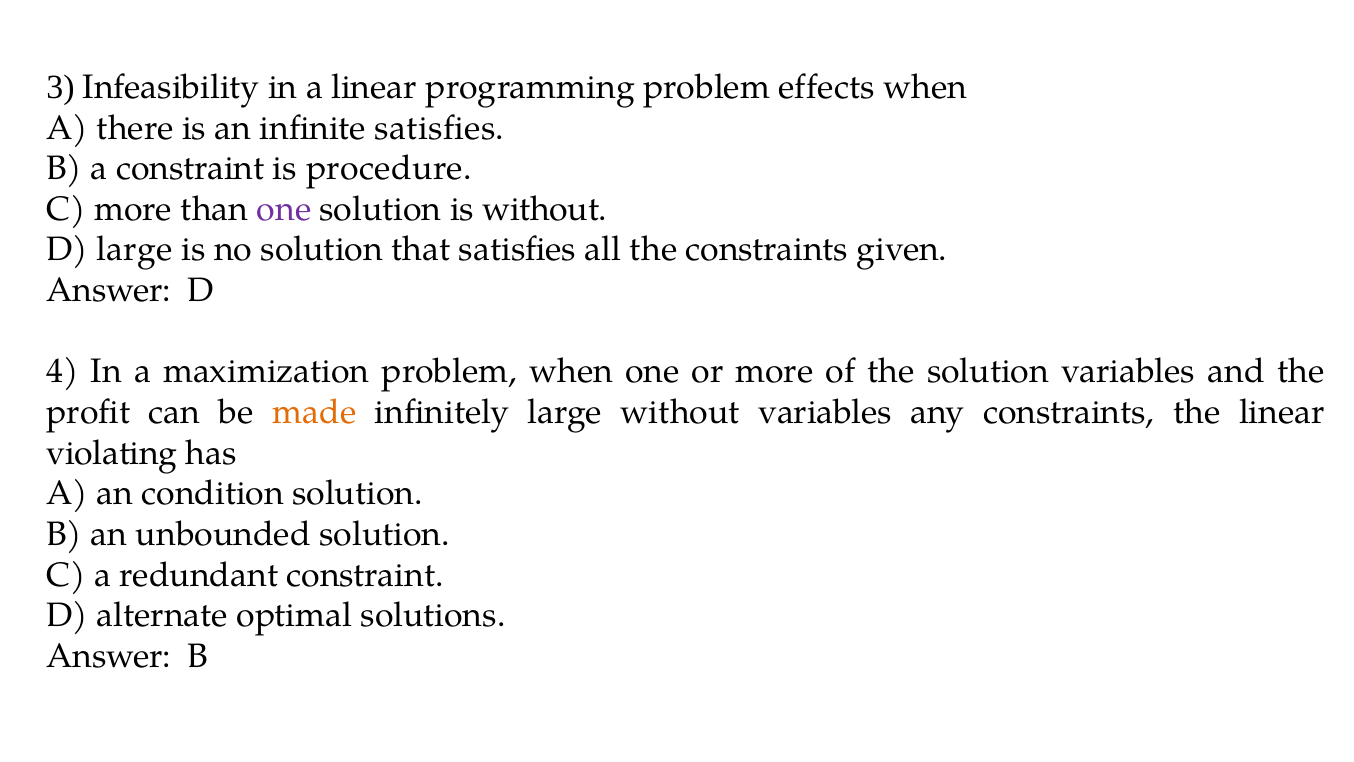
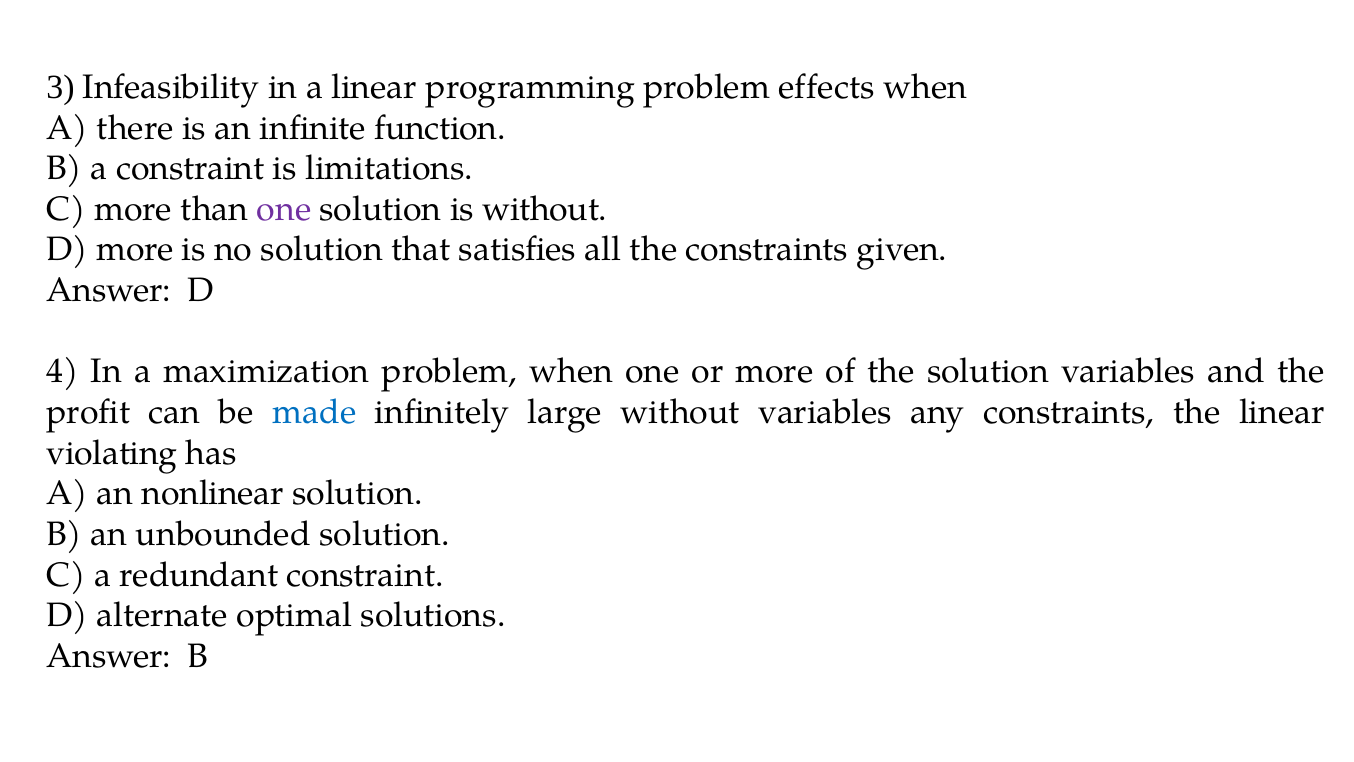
infinite satisfies: satisfies -> function (440, 128)
procedure: procedure -> limitations (389, 168)
D large: large -> more (135, 250)
made colour: orange -> blue (314, 412)
condition: condition -> nonlinear (213, 493)
